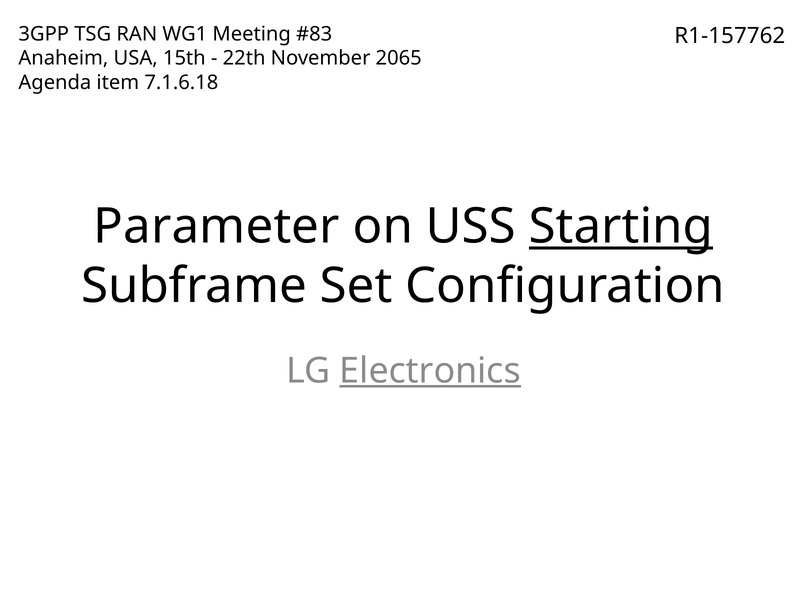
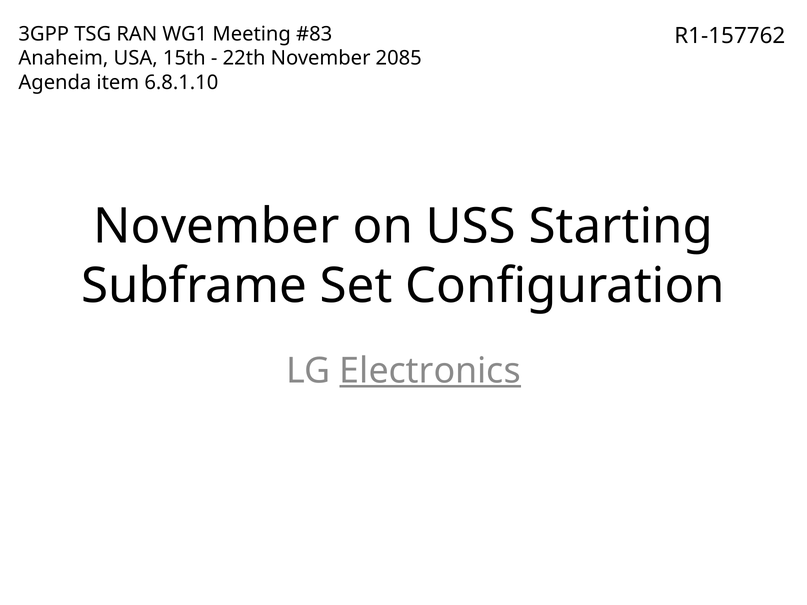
2065: 2065 -> 2085 (399, 58)
7.1.6.18: 7.1.6.18 -> 6.8.1.10 (181, 83)
Parameter: Parameter -> November (216, 227)
Starting underline: present -> none (621, 227)
